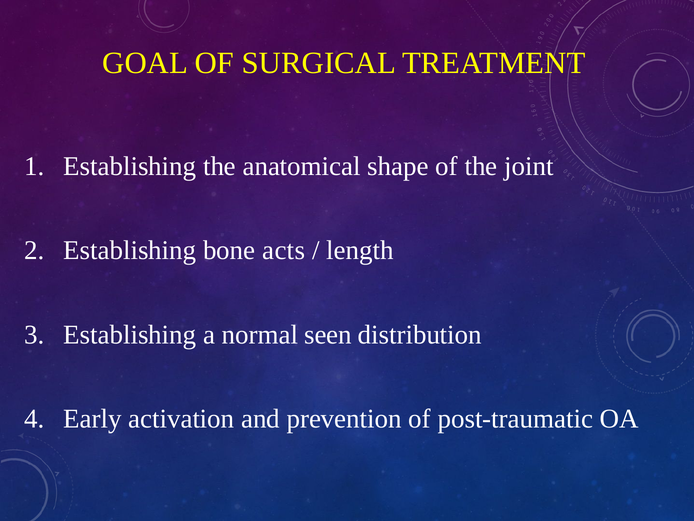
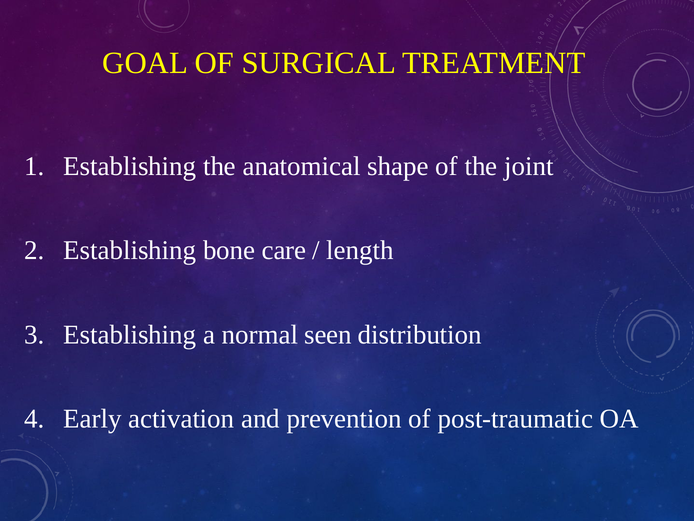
acts: acts -> care (284, 250)
